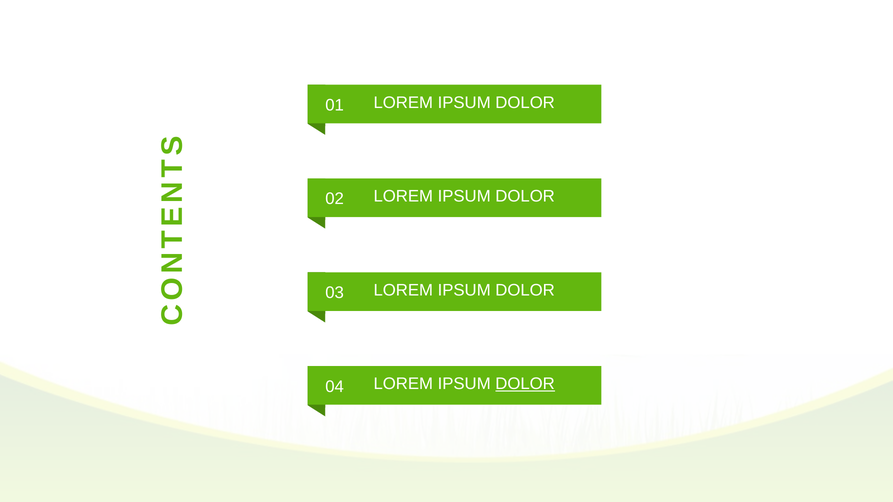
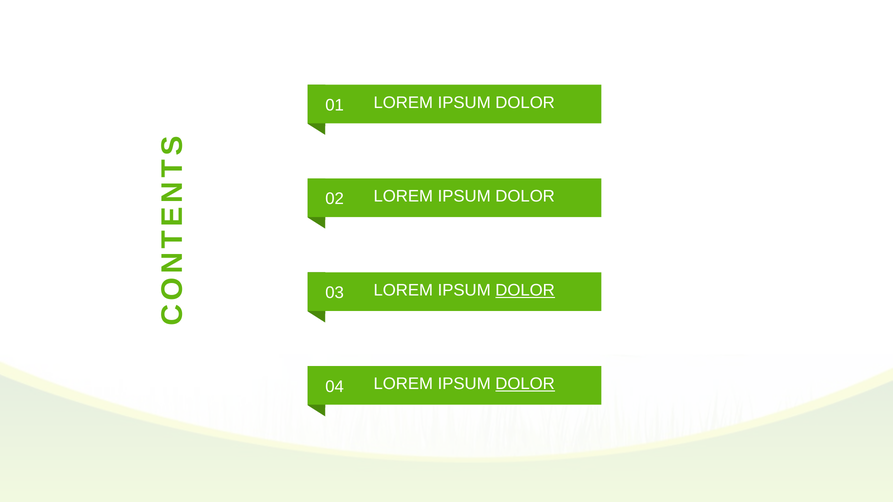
DOLOR underline: none -> present (525, 290)
